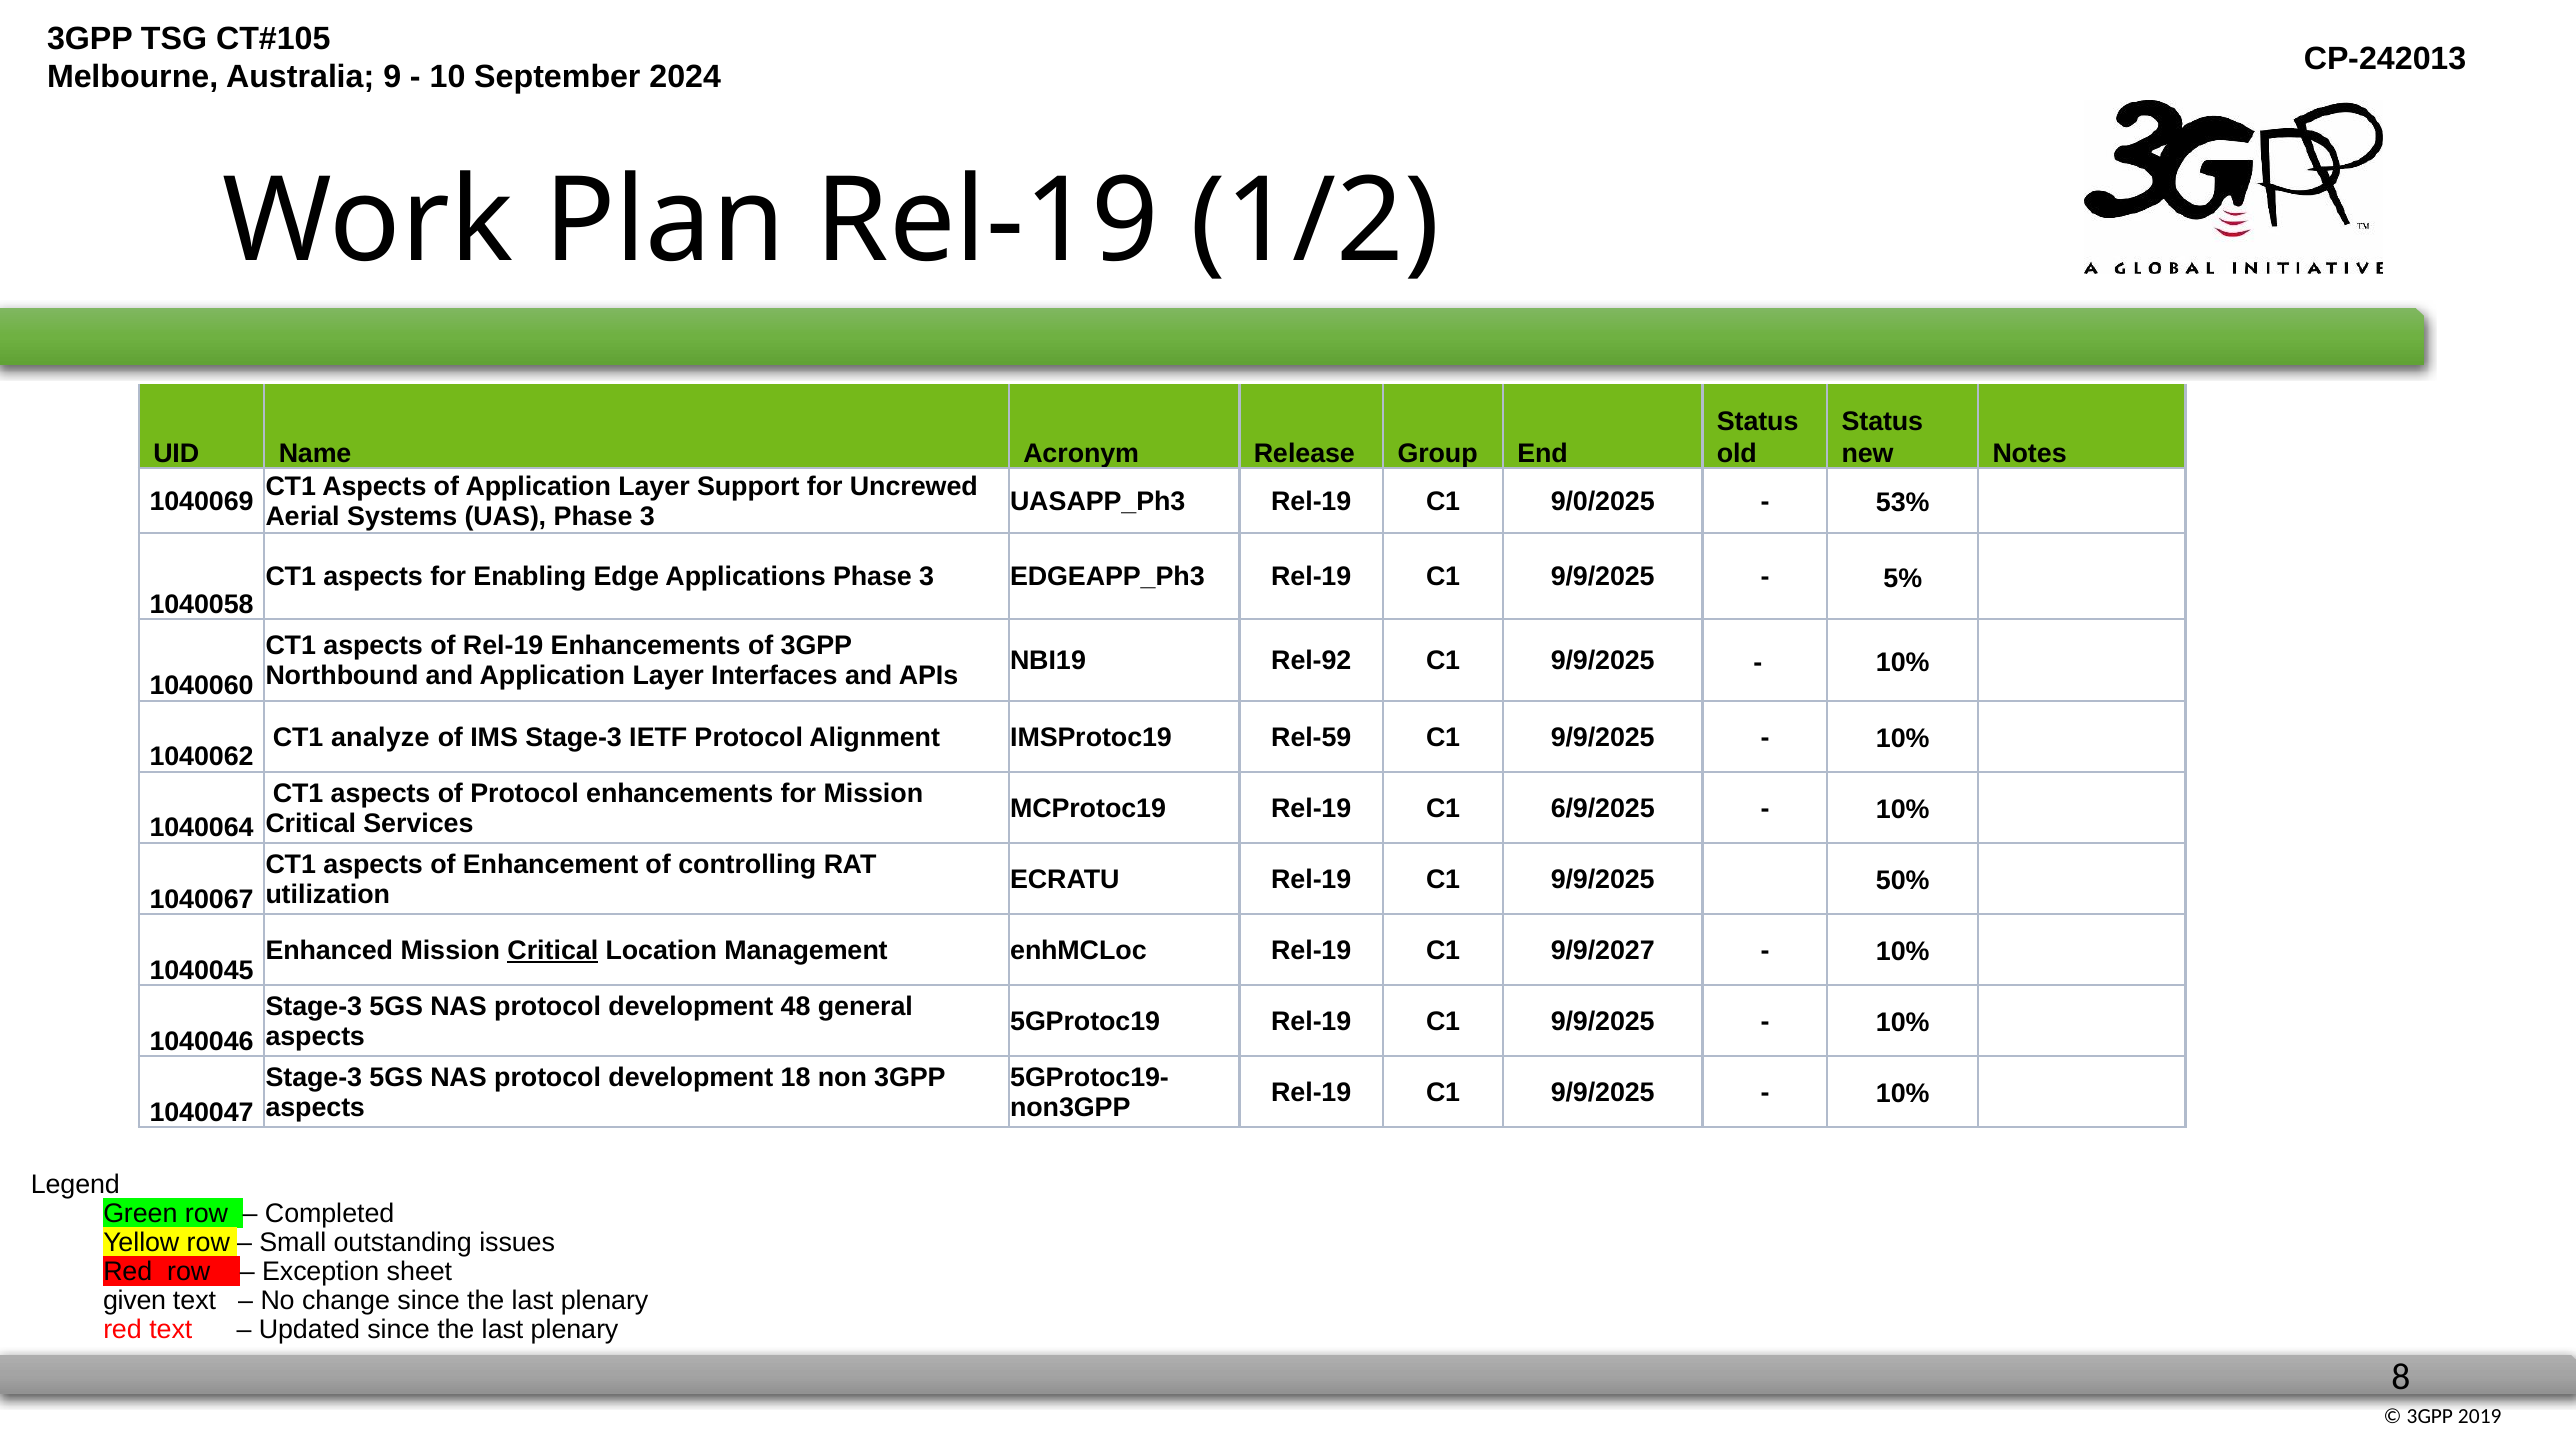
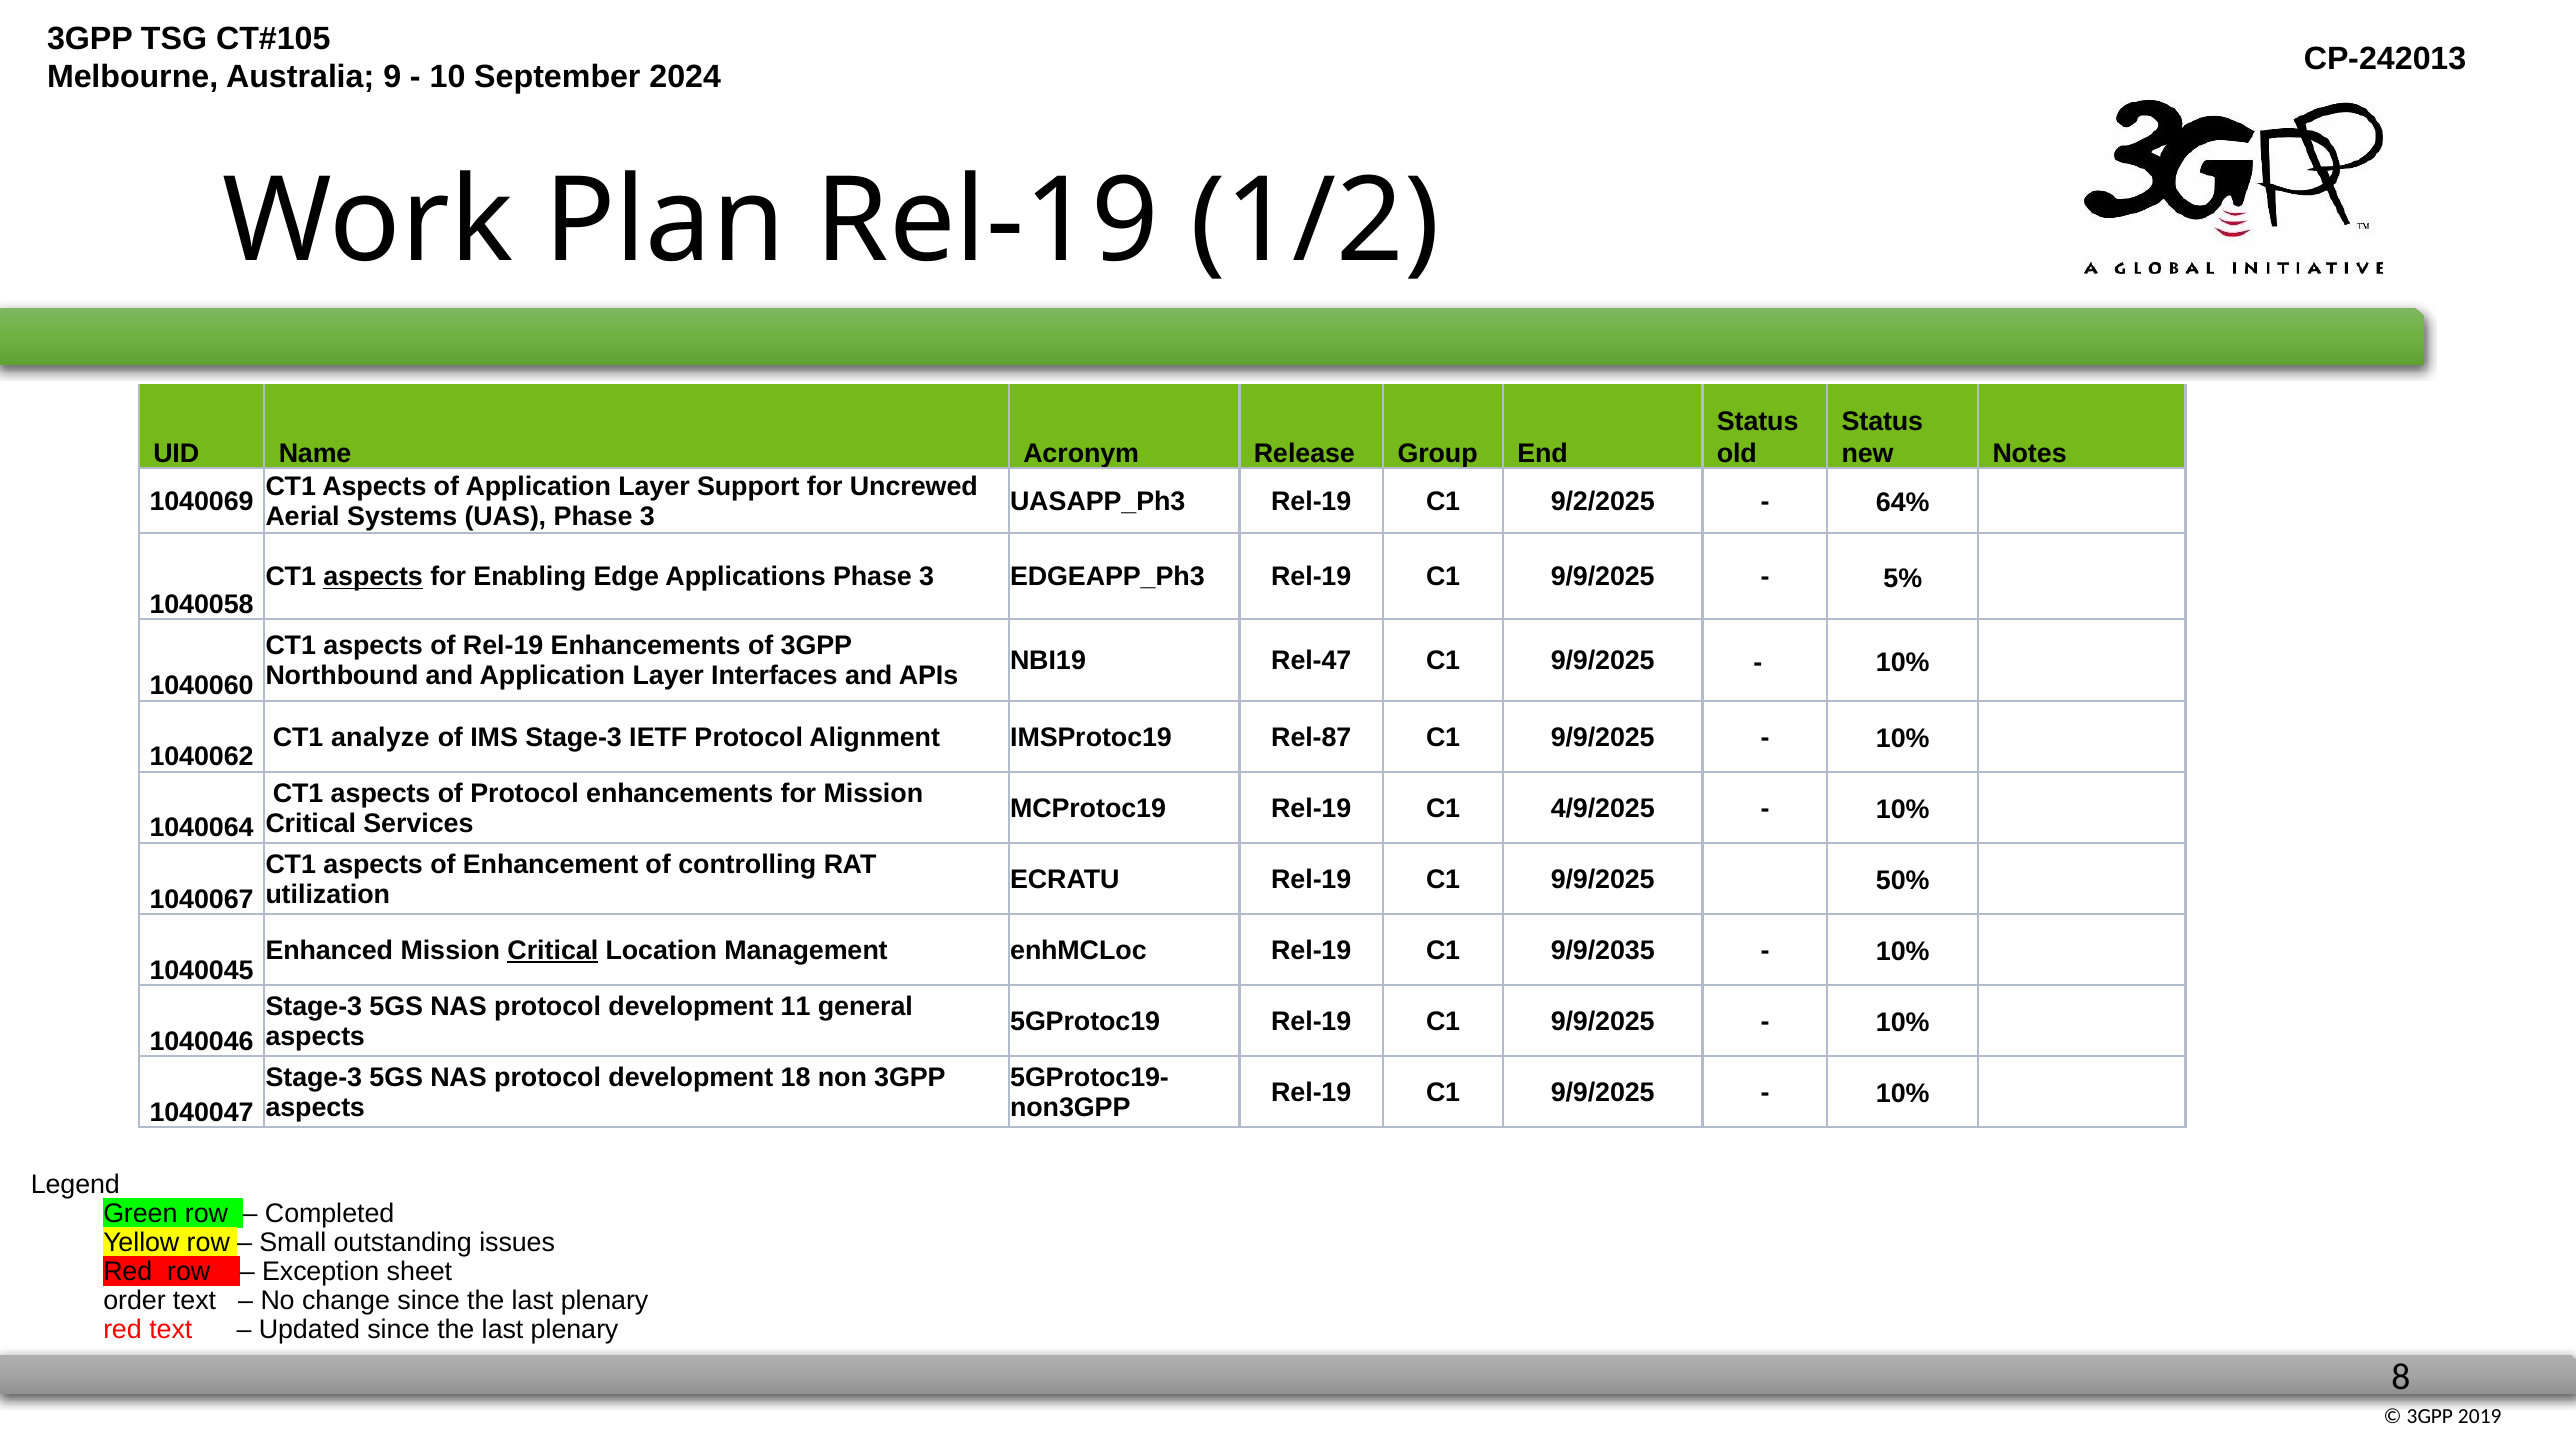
9/0/2025: 9/0/2025 -> 9/2/2025 (1603, 501)
53%: 53% -> 64% (1903, 503)
aspects underline: none -> present (373, 577)
Rel-92: Rel-92 -> Rel-47 (1311, 661)
Rel-59: Rel-59 -> Rel-87 (1311, 737)
6/9/2025: 6/9/2025 -> 4/9/2025 (1603, 808)
9/9/2027: 9/9/2027 -> 9/9/2035 (1603, 950)
48: 48 -> 11 (796, 1006)
given: given -> order (134, 1300)
